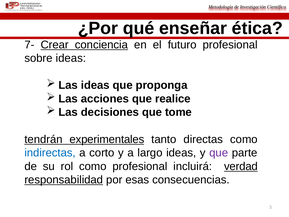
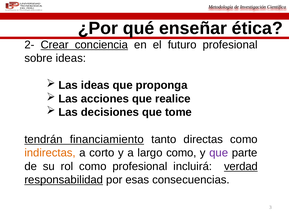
7-: 7- -> 2- (29, 45)
experimentales: experimentales -> financiamiento (107, 139)
indirectas colour: blue -> orange (50, 153)
largo ideas: ideas -> como (181, 153)
